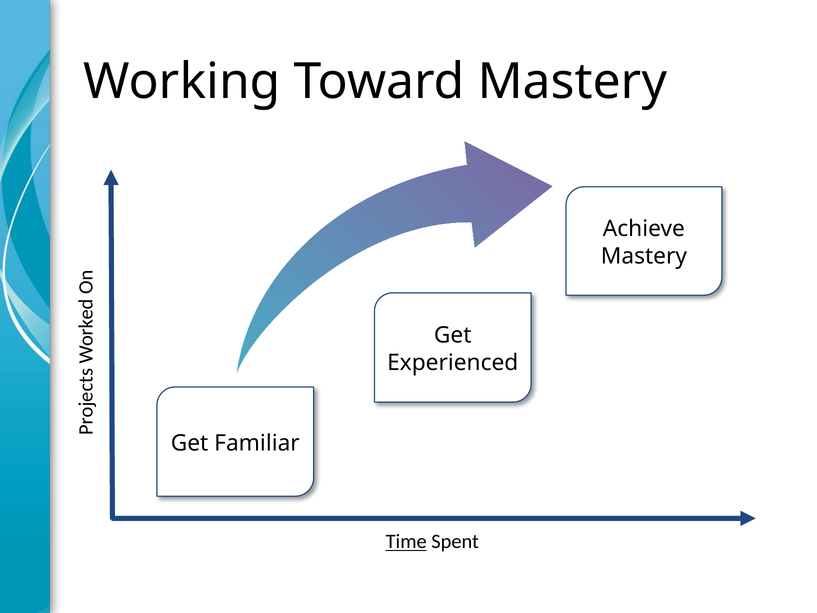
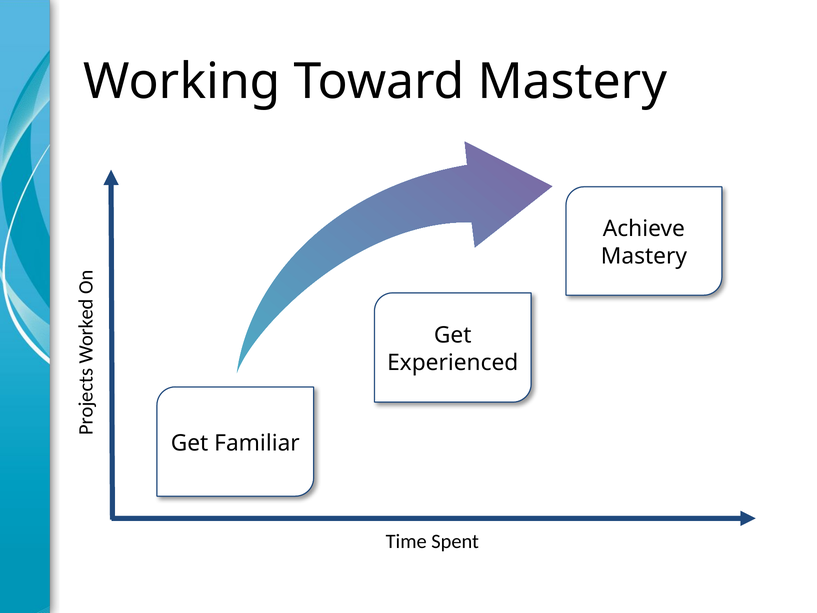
Time underline: present -> none (406, 541)
